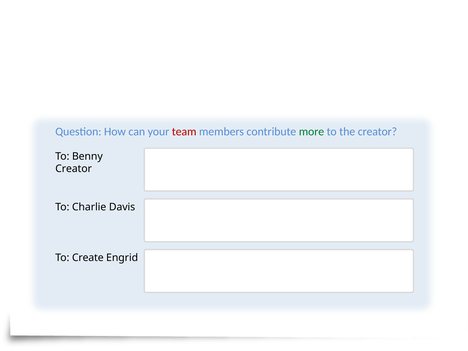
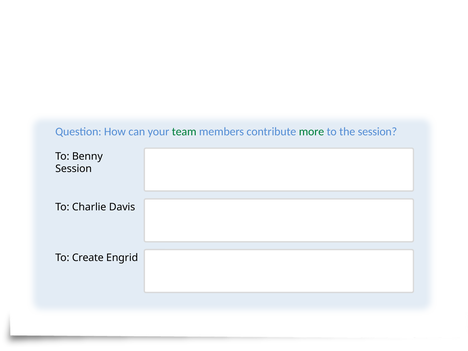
team colour: red -> green (184, 132)
the creator: creator -> session (377, 132)
Creator: Creator -> Session (74, 169)
